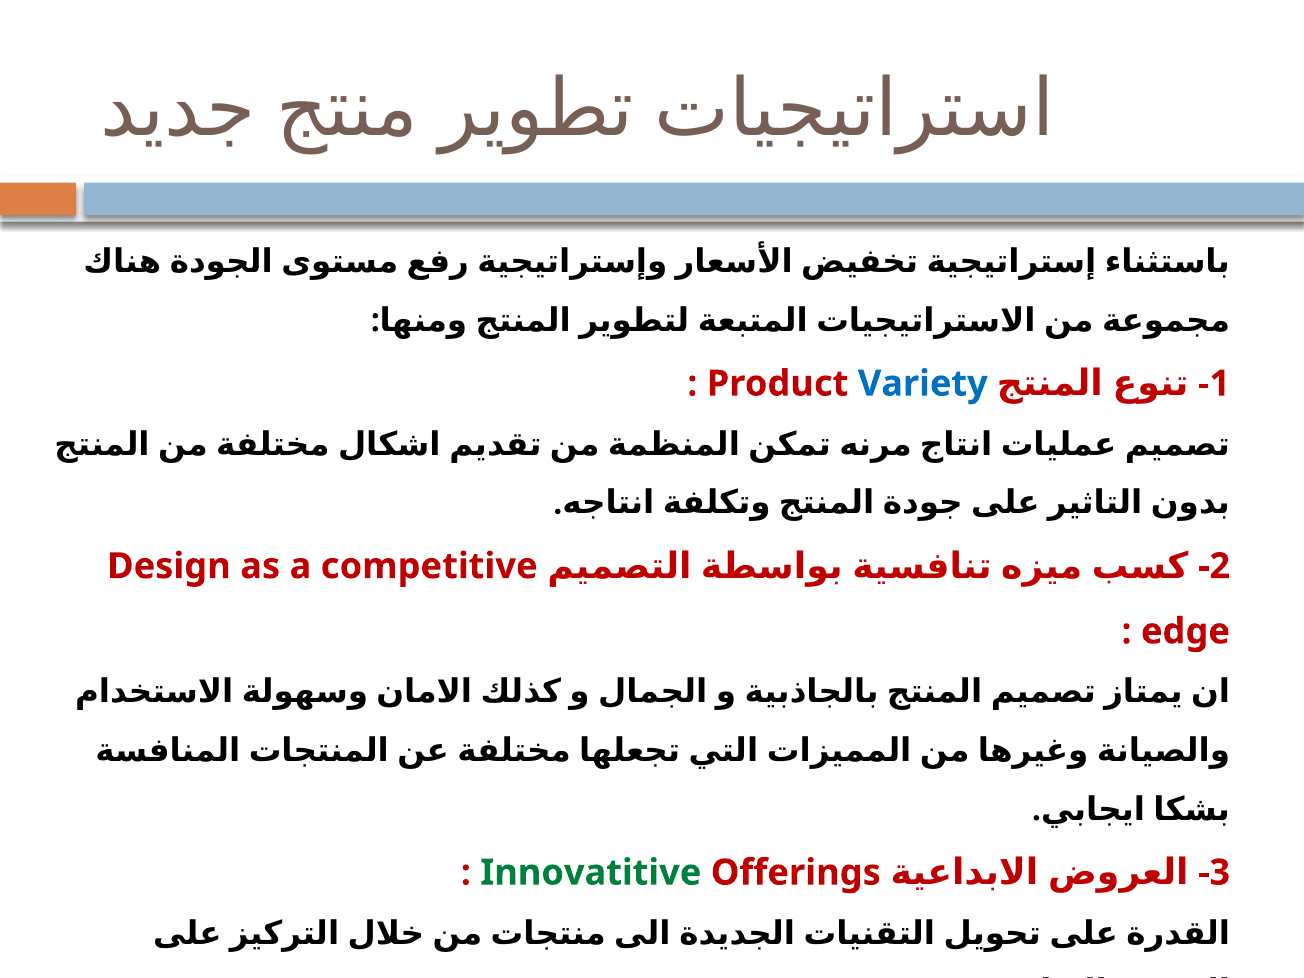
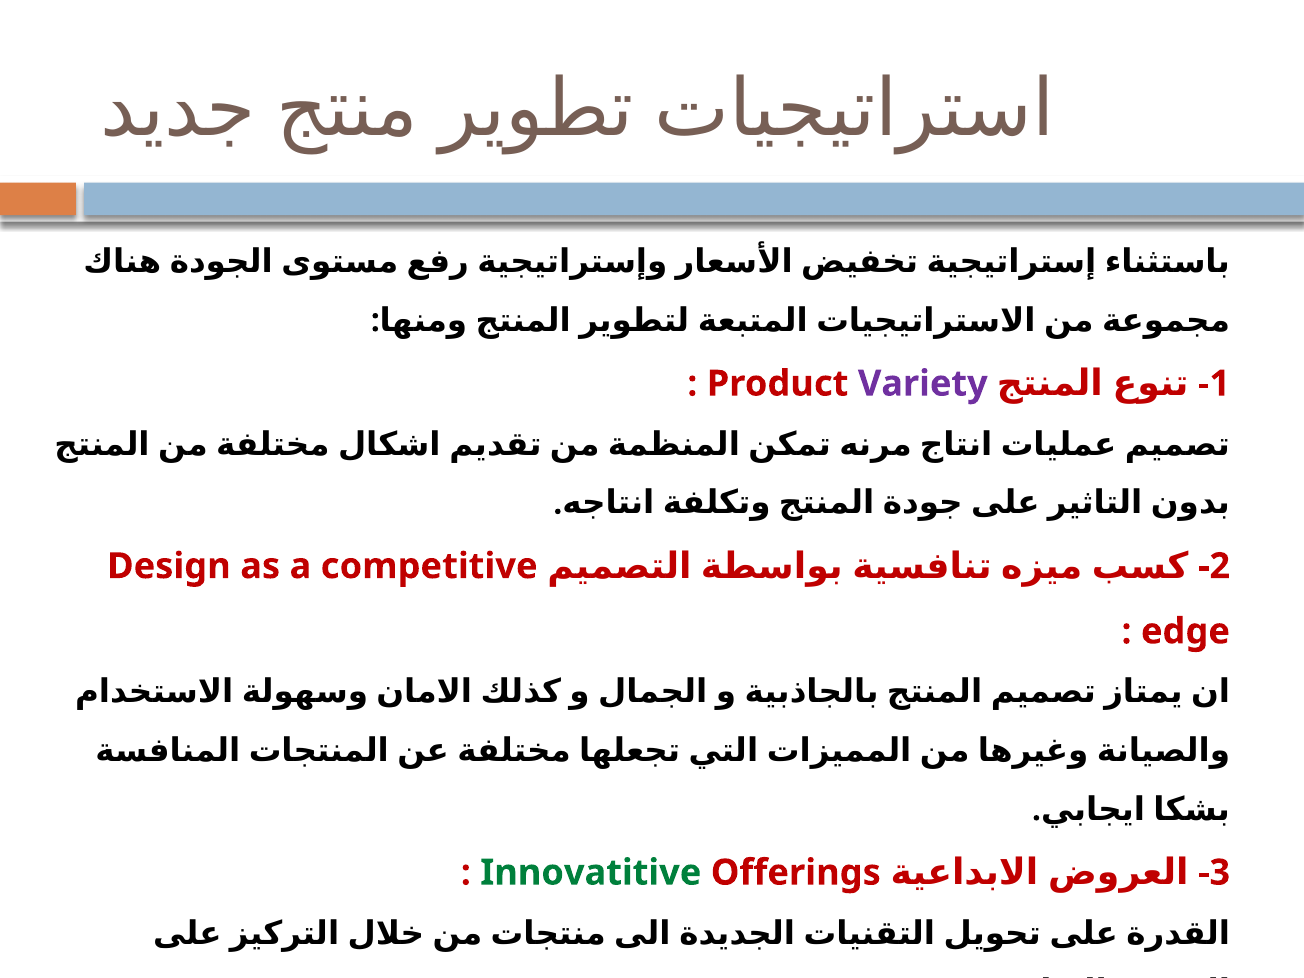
Variety colour: blue -> purple (923, 384)
